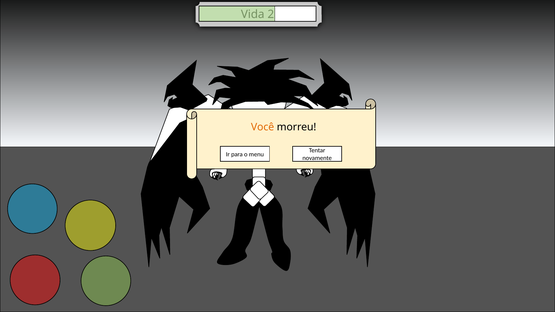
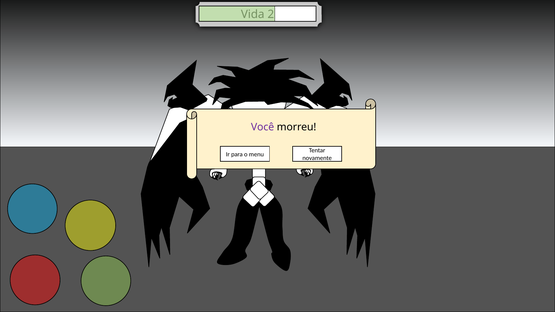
Você colour: orange -> purple (263, 127)
